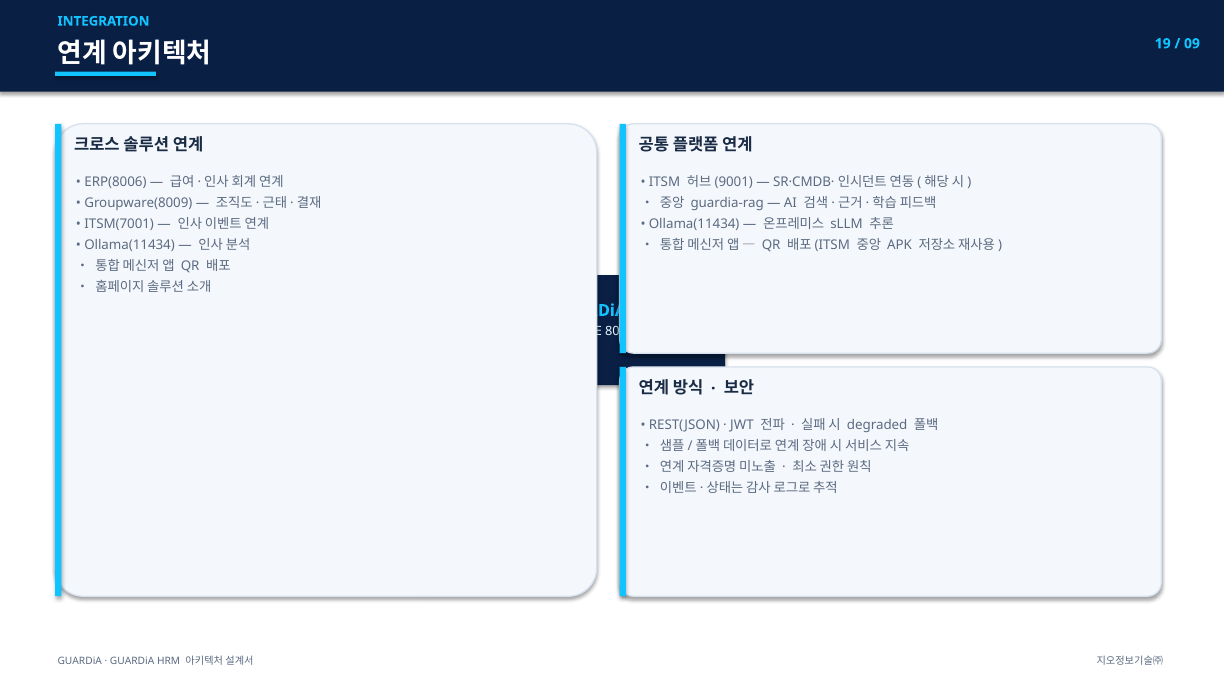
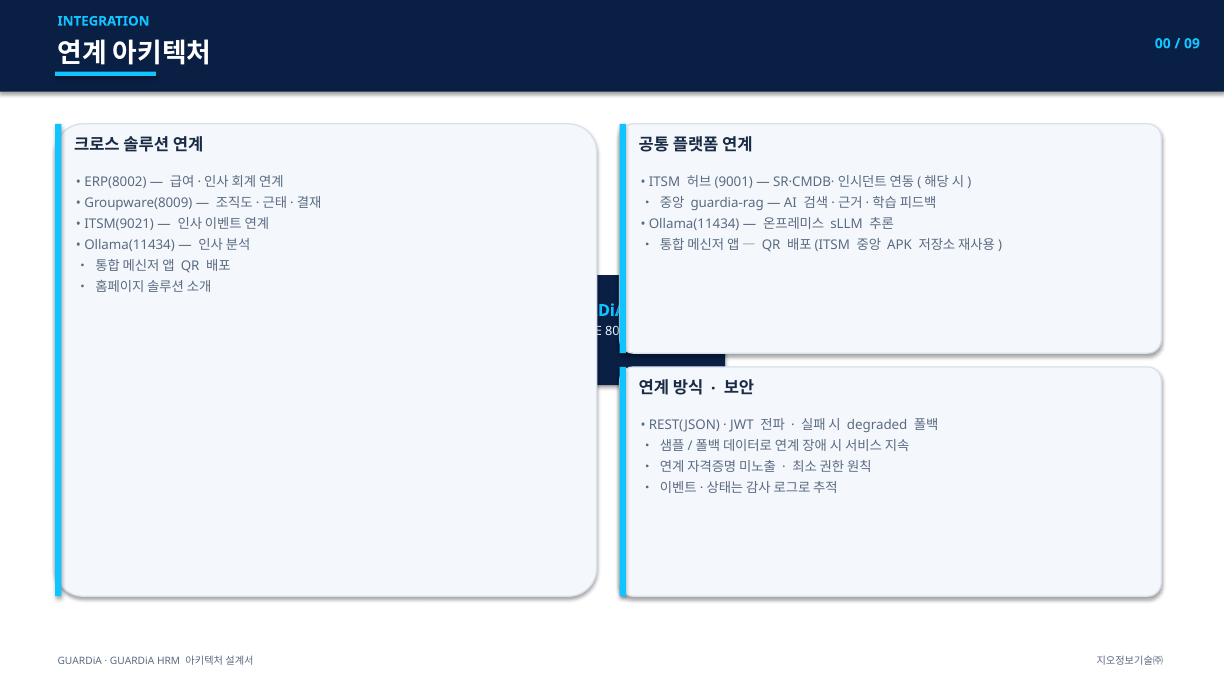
19: 19 -> 00 (1163, 44)
ERP(8006: ERP(8006 -> ERP(8002 (115, 182)
ITSM(7001: ITSM(7001 -> ITSM(9021 (119, 224)
